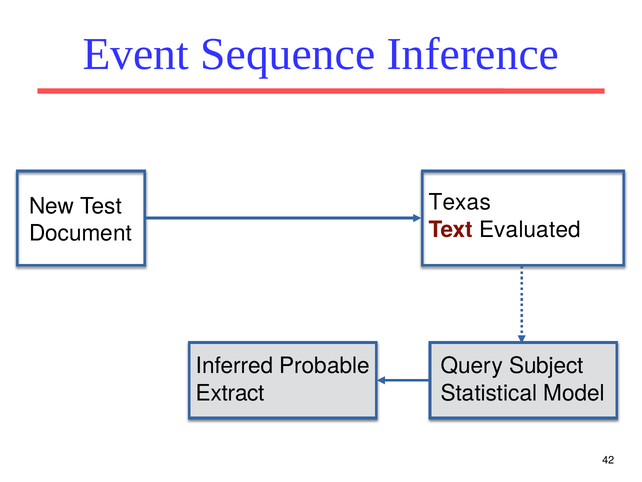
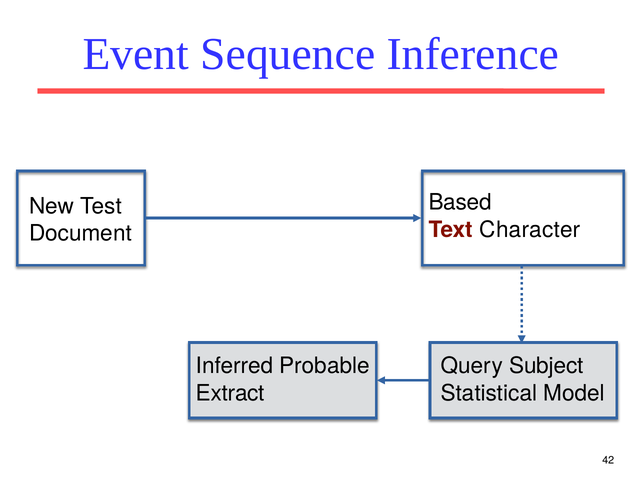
Texas: Texas -> Based (460, 202)
Evaluated: Evaluated -> Character (530, 229)
